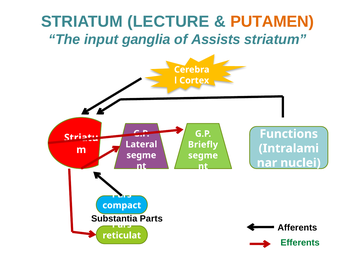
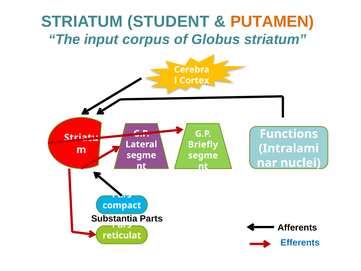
LECTURE: LECTURE -> STUDENT (168, 22)
ganglia: ganglia -> corpus (146, 39)
Assists: Assists -> Globus (216, 39)
Efferents colour: green -> blue (300, 242)
